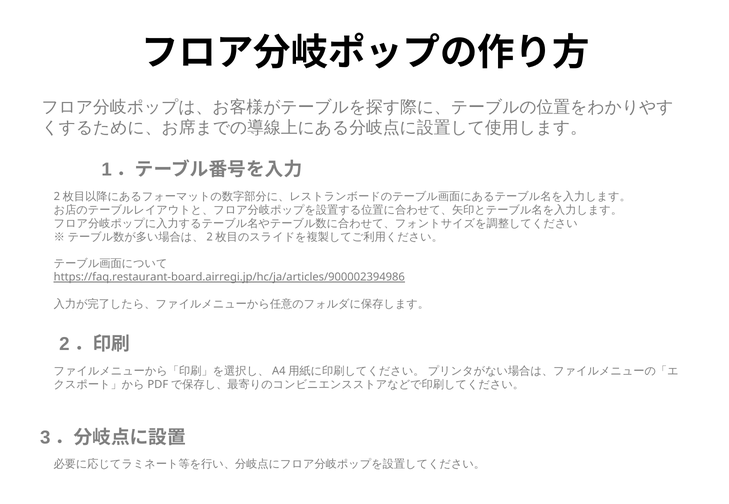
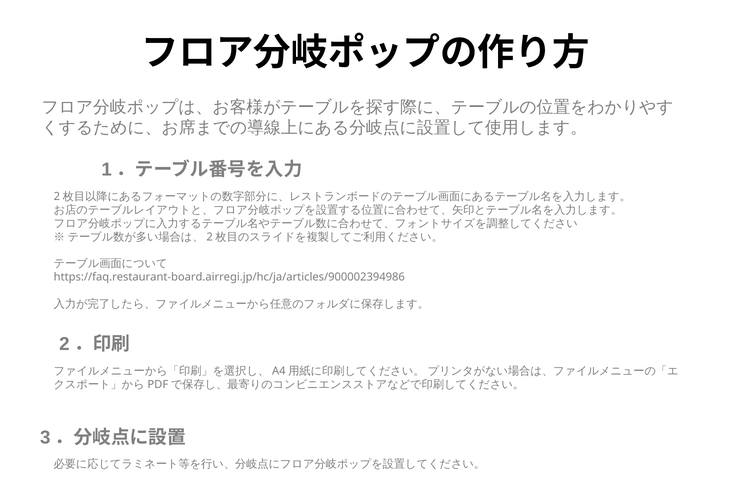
https://faq.restaurant-board.airregi.jp/hc/ja/articles/900002394986 underline: present -> none (229, 278)
